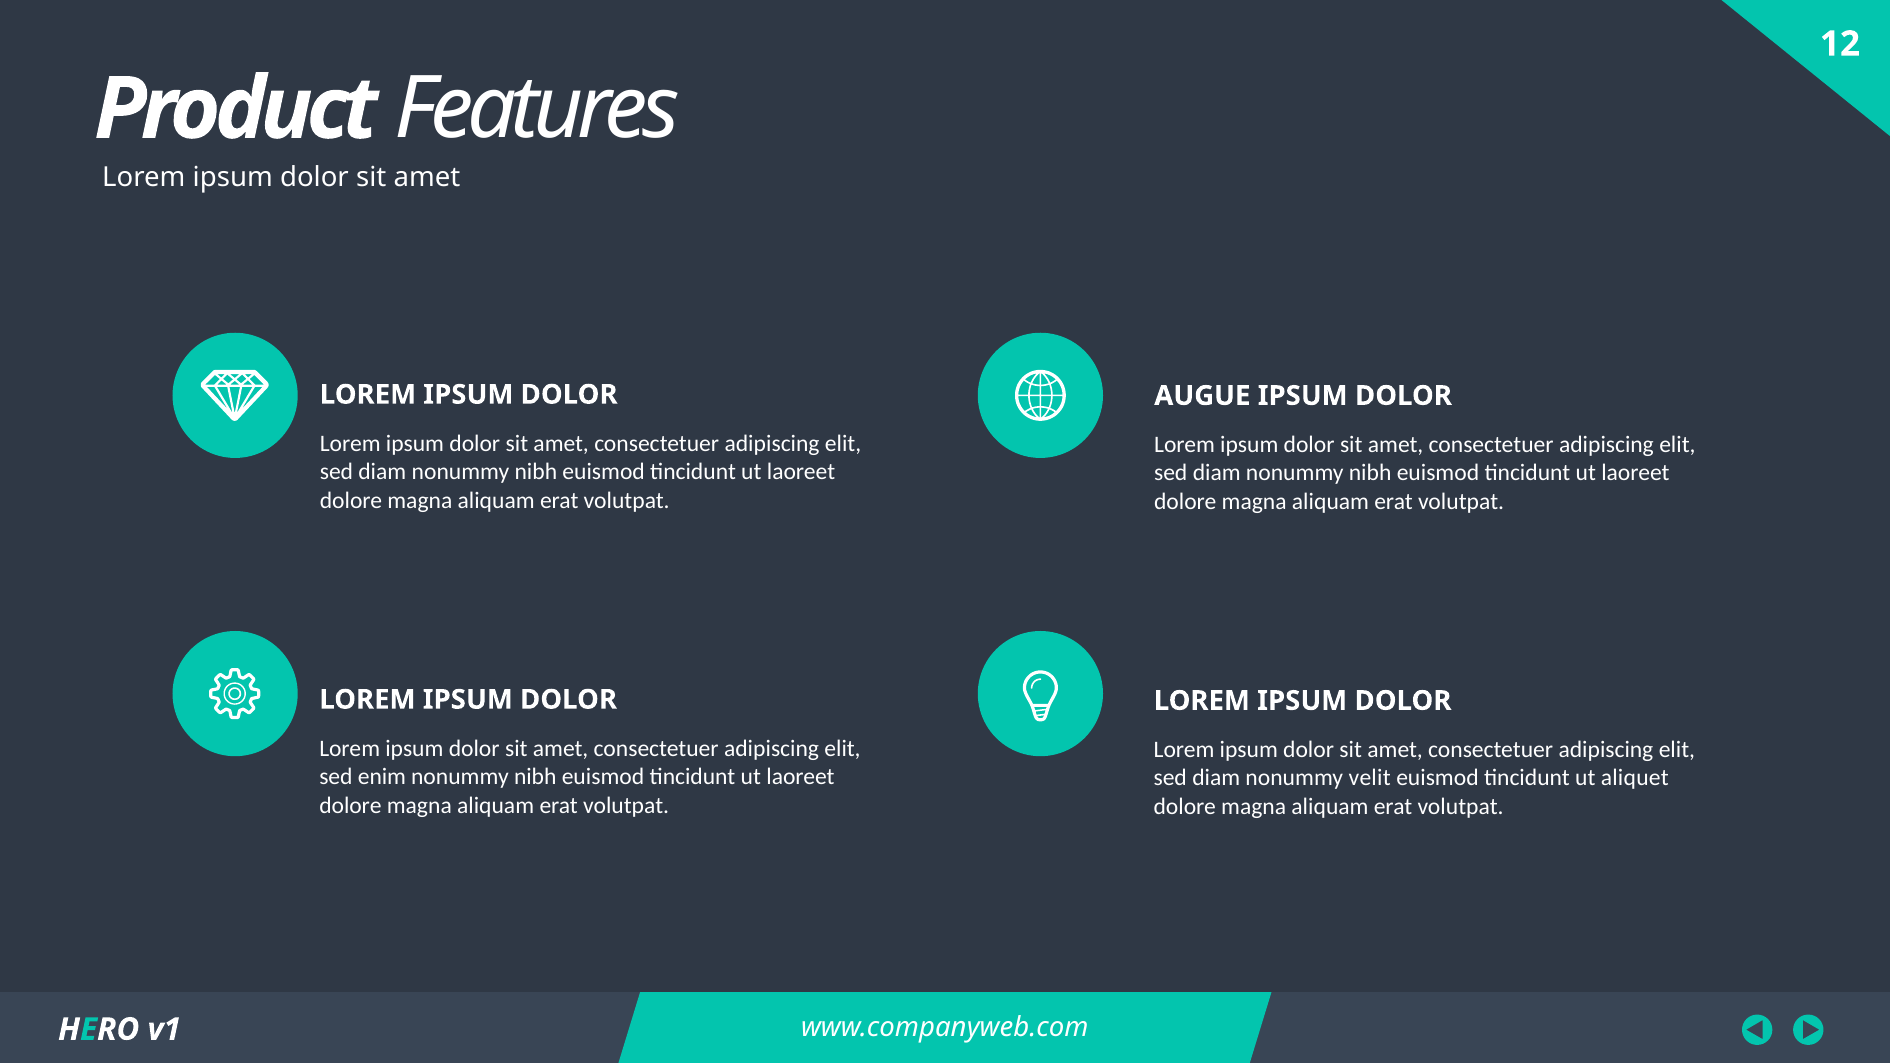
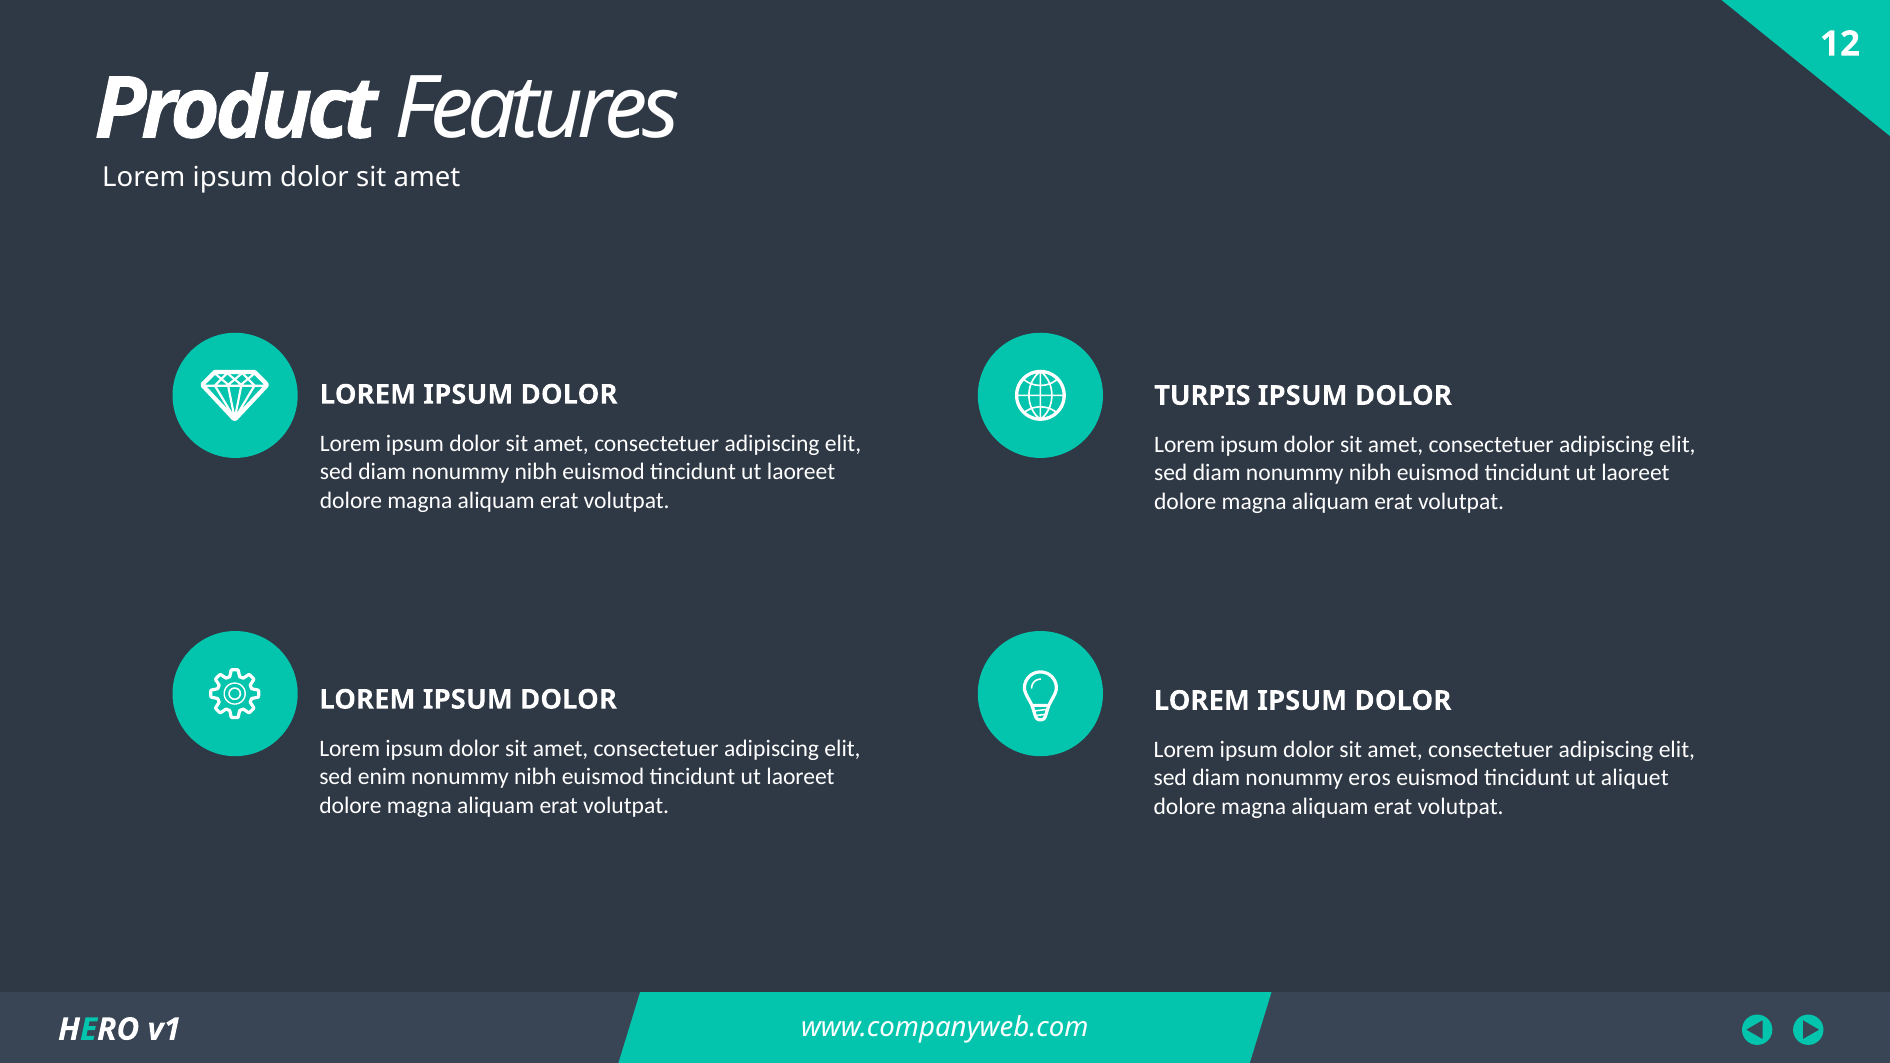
AUGUE: AUGUE -> TURPIS (1202, 396)
velit: velit -> eros (1370, 778)
